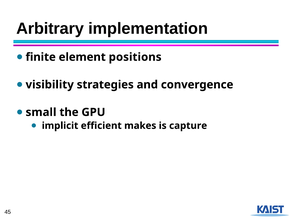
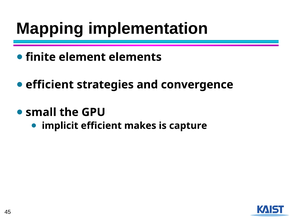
Arbitrary: Arbitrary -> Mapping (50, 29)
positions: positions -> elements (135, 57)
visibility: visibility -> efficient (50, 85)
